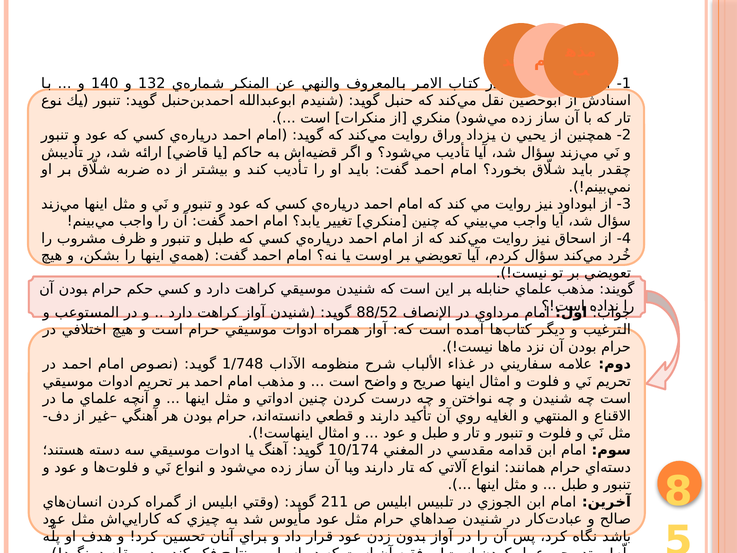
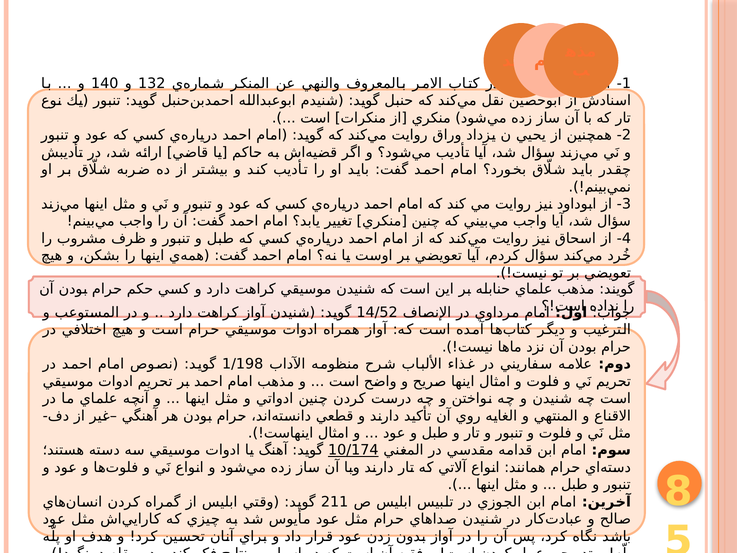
88/52: 88/52 -> 14/52 (377, 312)
1/748: 1/748 -> 1/198 (243, 364)
10/174 underline: none -> present (353, 450)
